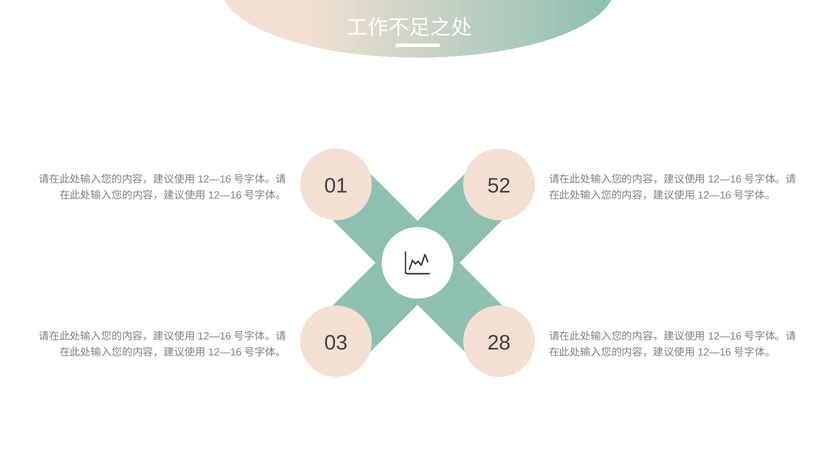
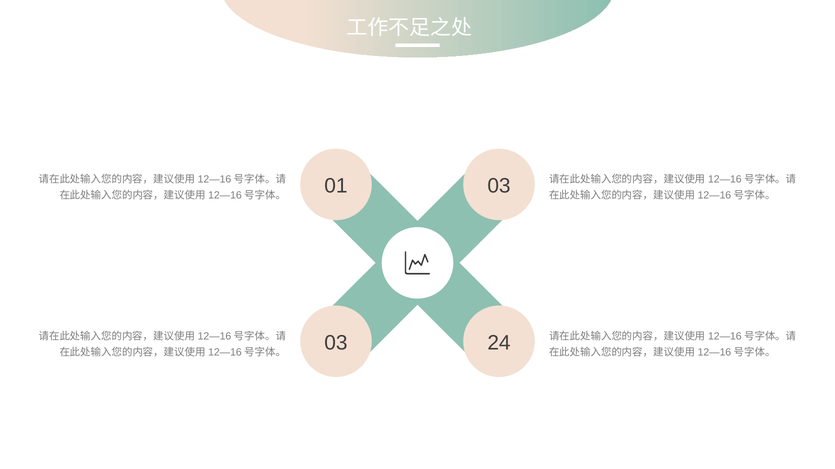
01 52: 52 -> 03 (499, 186)
28: 28 -> 24 (499, 343)
